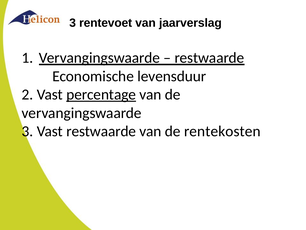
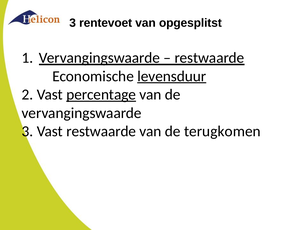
jaarverslag: jaarverslag -> opgesplitst (190, 23)
levensduur underline: none -> present (172, 76)
rentekosten: rentekosten -> terugkomen (222, 131)
